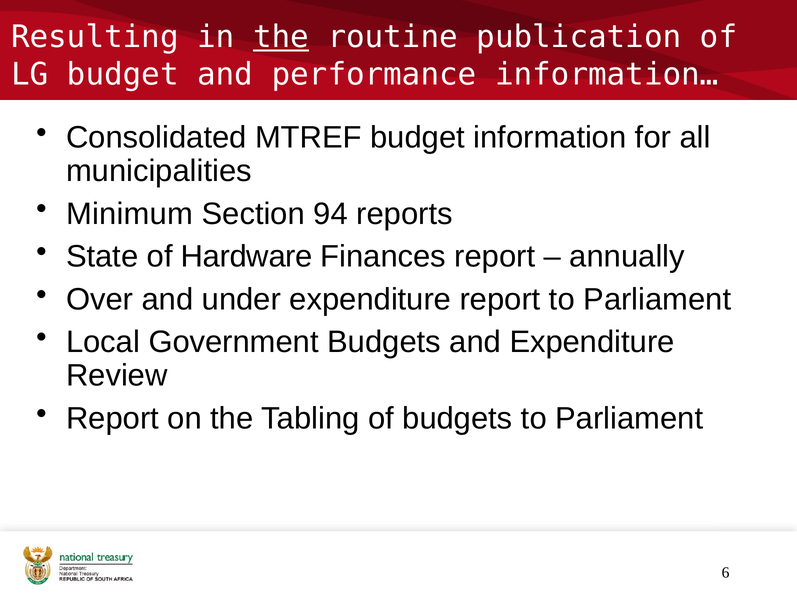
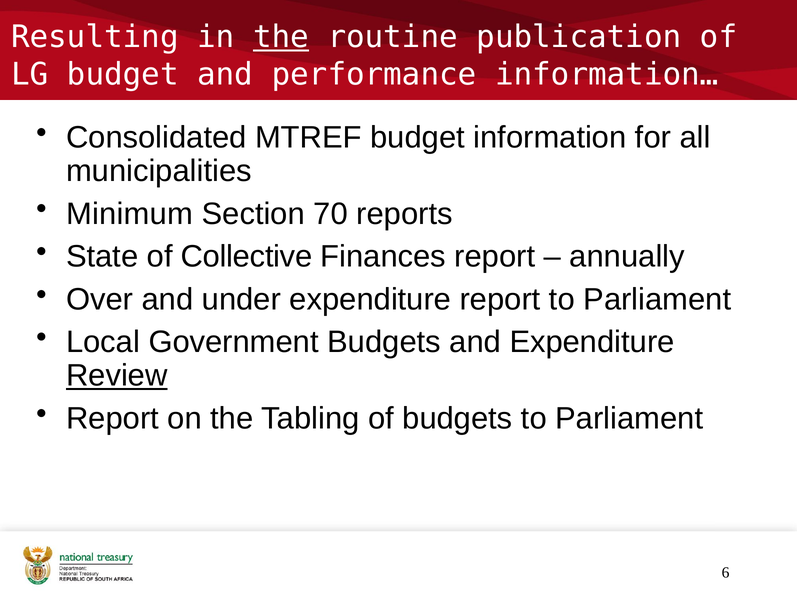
94: 94 -> 70 (331, 214)
Hardware: Hardware -> Collective (247, 256)
Review underline: none -> present (117, 375)
